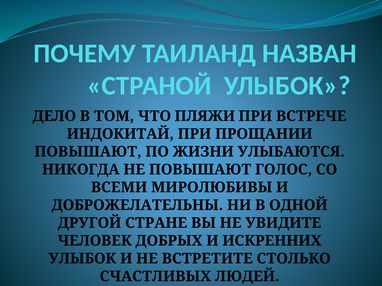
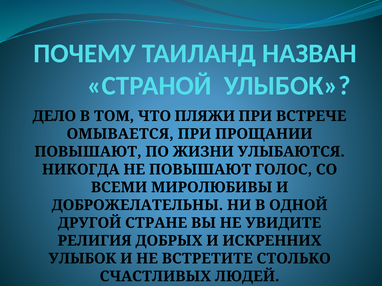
ИНДОКИТАЙ: ИНДОКИТАЙ -> ОМЫВАЕТСЯ (120, 134)
ЧЕЛОВЕК: ЧЕЛОВЕК -> РЕЛИГИЯ (95, 241)
